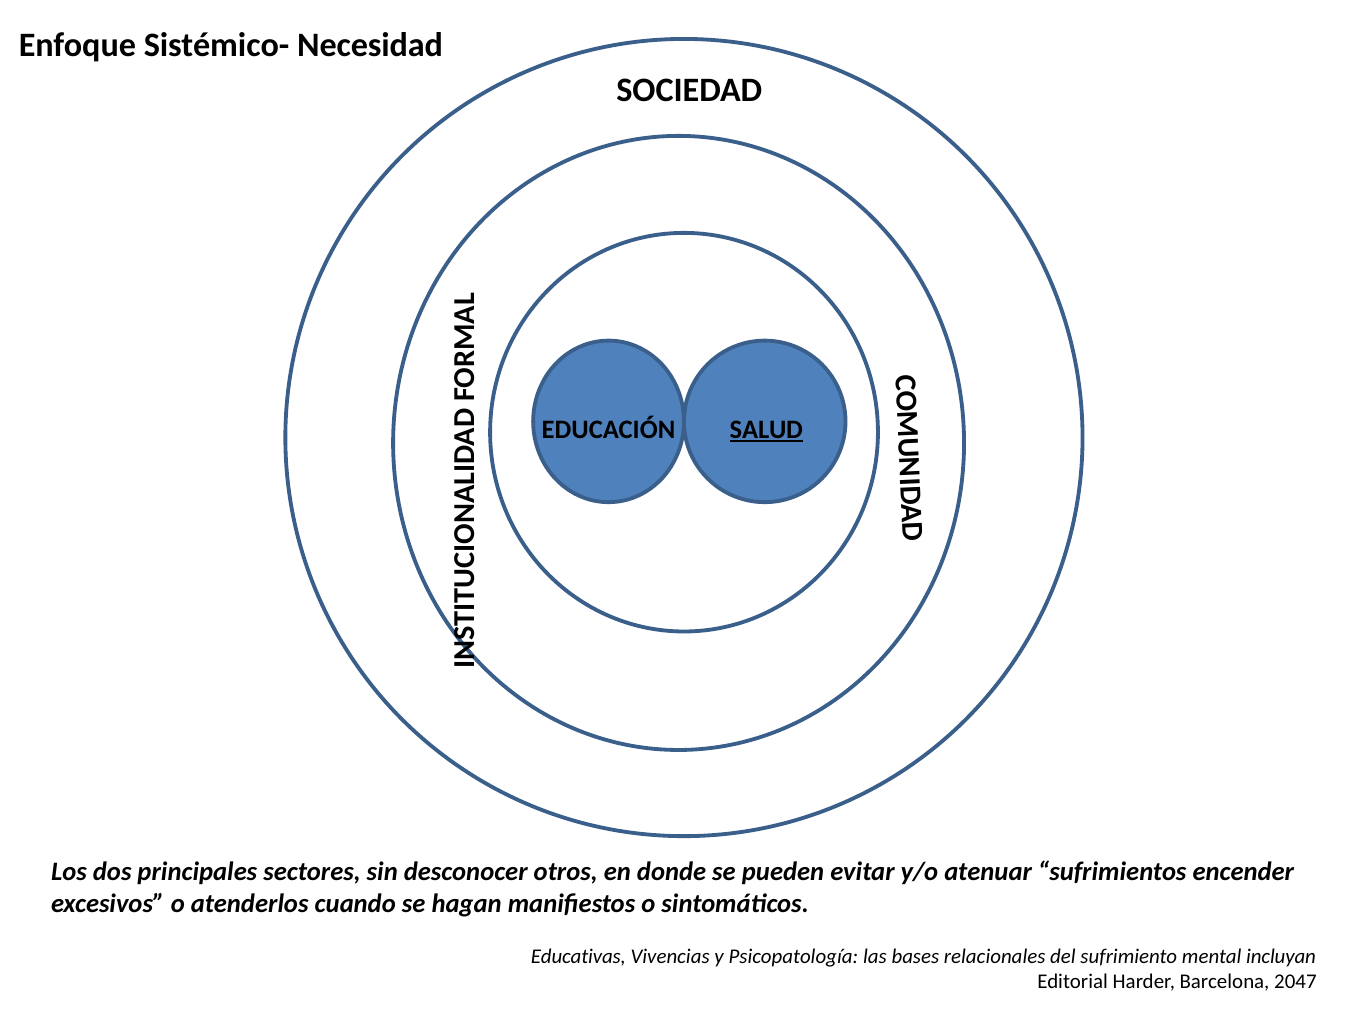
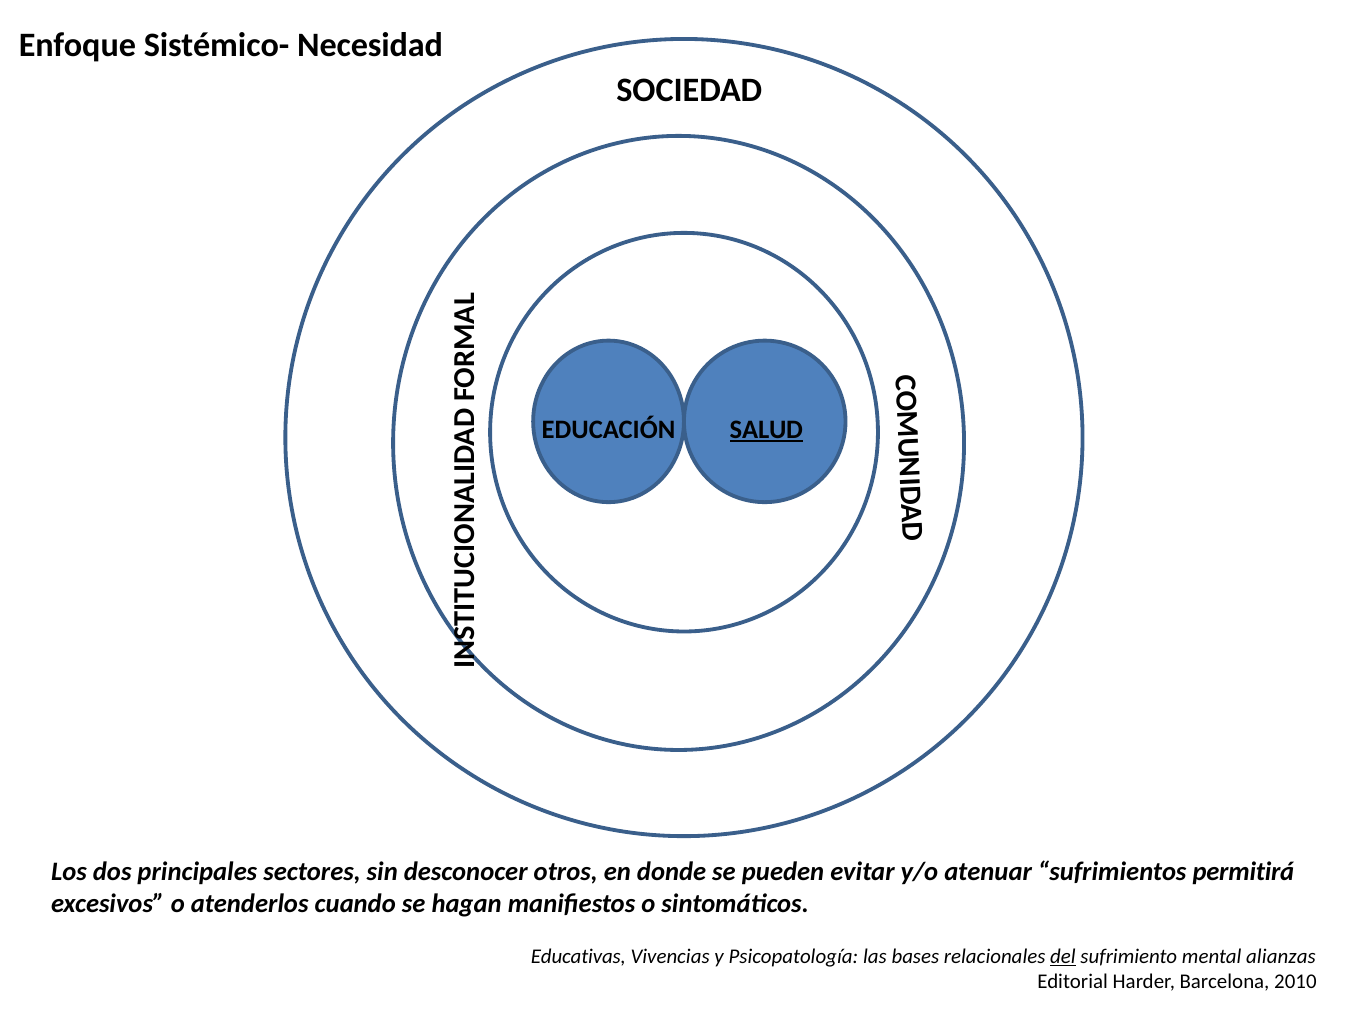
encender: encender -> permitirá (1243, 871)
del underline: none -> present (1063, 957)
incluyan: incluyan -> alianzas (1281, 957)
2047: 2047 -> 2010 (1295, 982)
